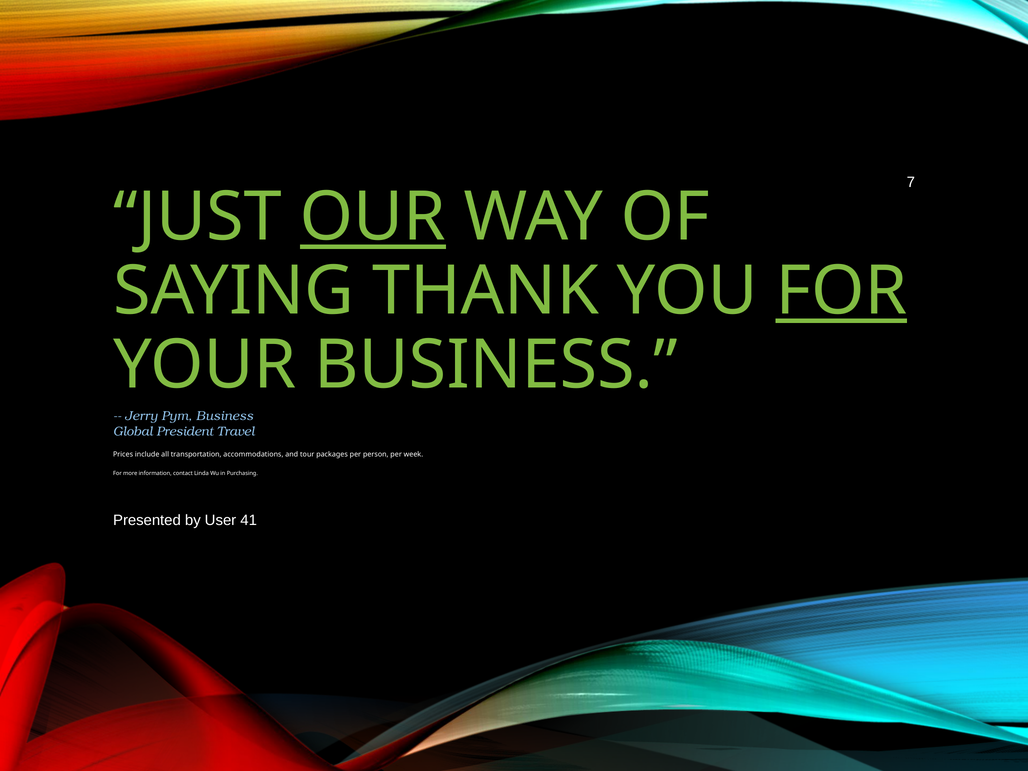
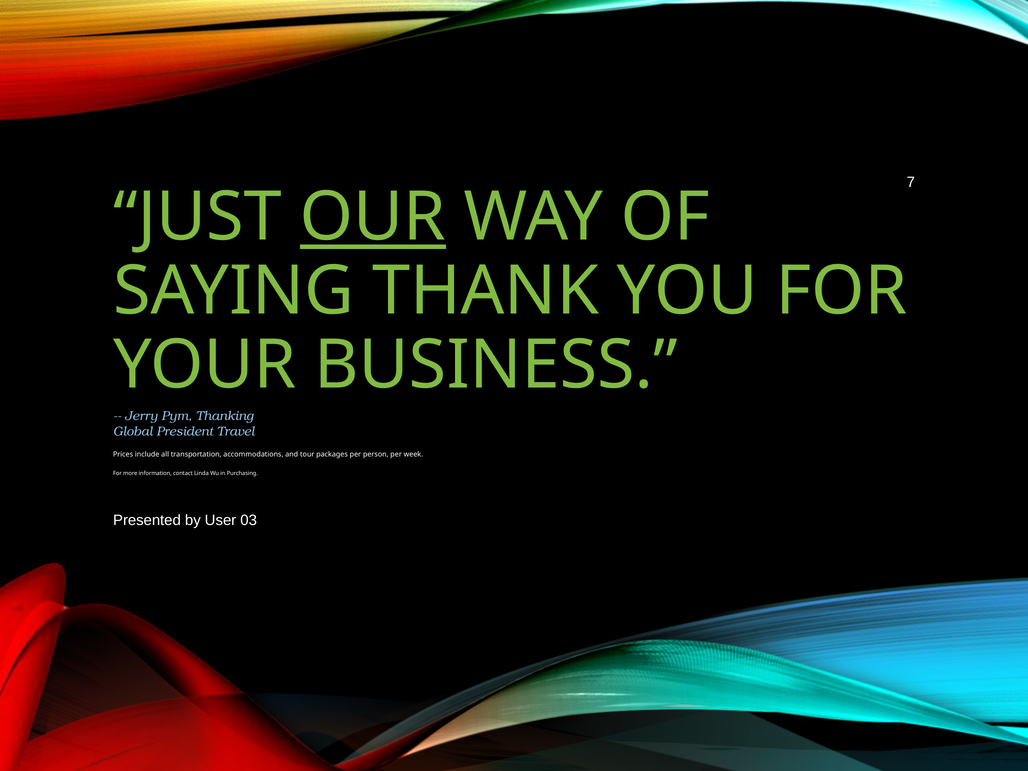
FOR underline: present -> none (841, 291)
Pym Business: Business -> Thanking (225, 416)
41: 41 -> 03 (249, 520)
